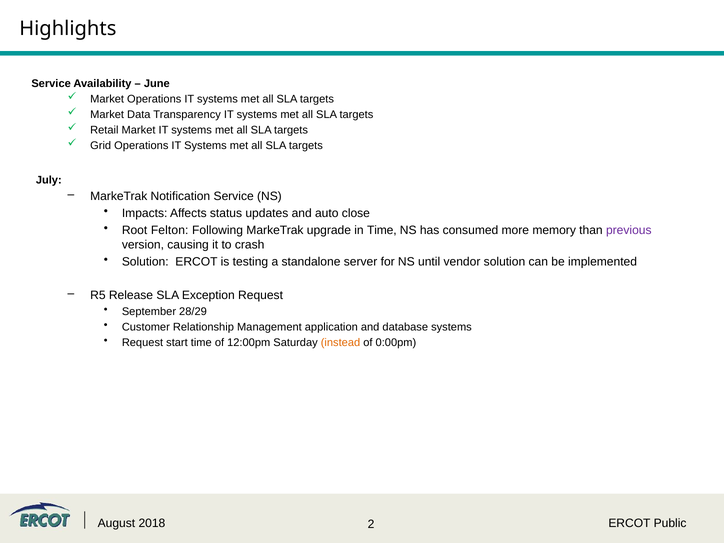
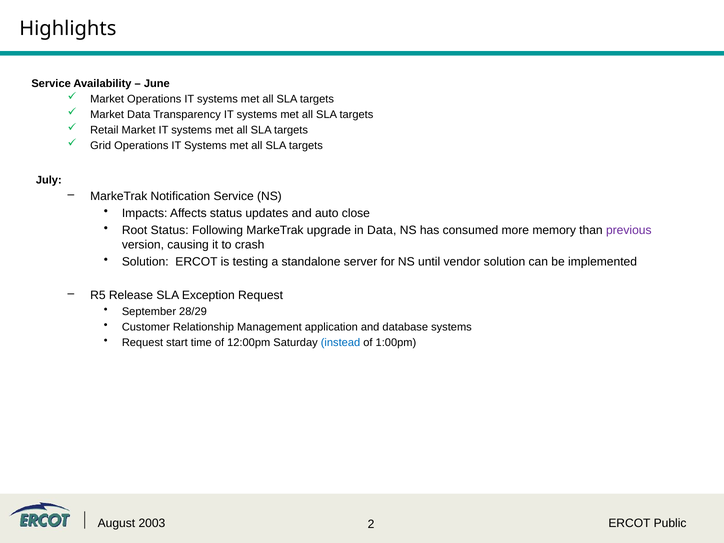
Root Felton: Felton -> Status (170, 230)
in Time: Time -> Data (382, 230)
instead colour: orange -> blue (340, 342)
0:00pm: 0:00pm -> 1:00pm (396, 342)
2018: 2018 -> 2003 (152, 523)
